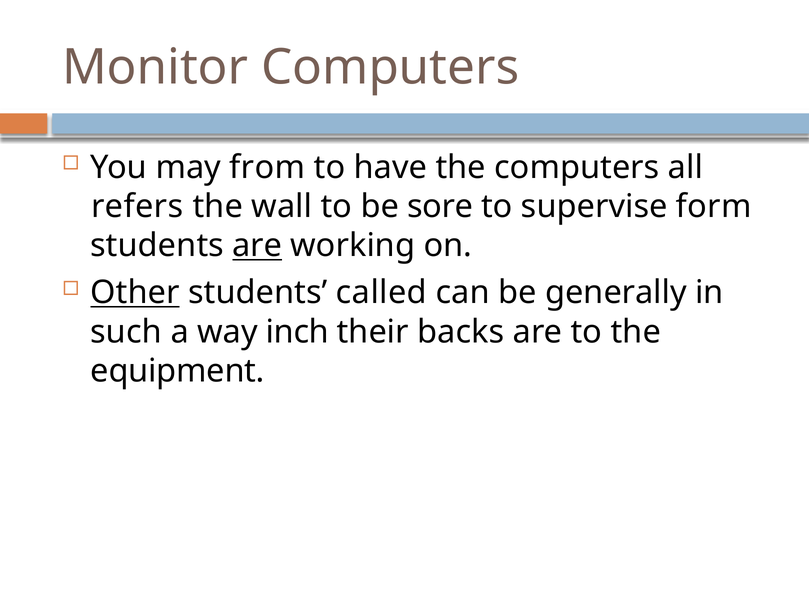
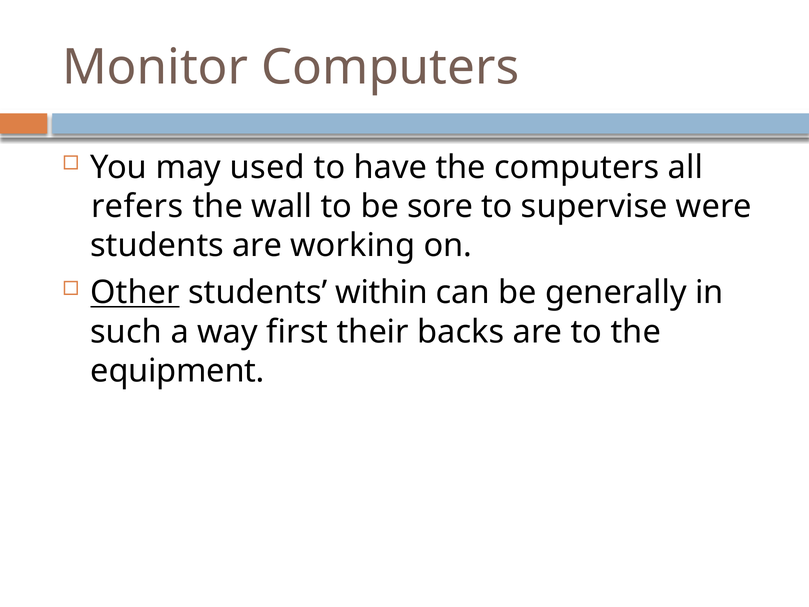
from: from -> used (267, 167)
form: form -> were (714, 206)
are underline: present -> none (257, 246)
called: called -> within (382, 293)
inch: inch -> first (297, 332)
